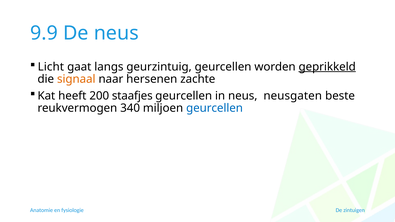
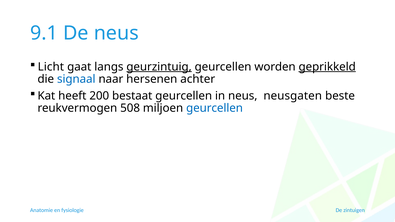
9.9: 9.9 -> 9.1 (44, 33)
geurzintuig underline: none -> present (159, 67)
signaal colour: orange -> blue (76, 79)
zachte: zachte -> achter (198, 79)
staafjes: staafjes -> bestaat (132, 96)
340: 340 -> 508 (130, 108)
